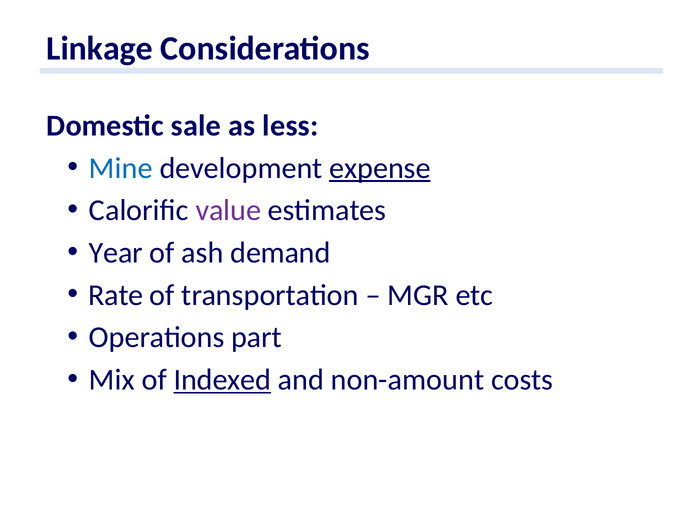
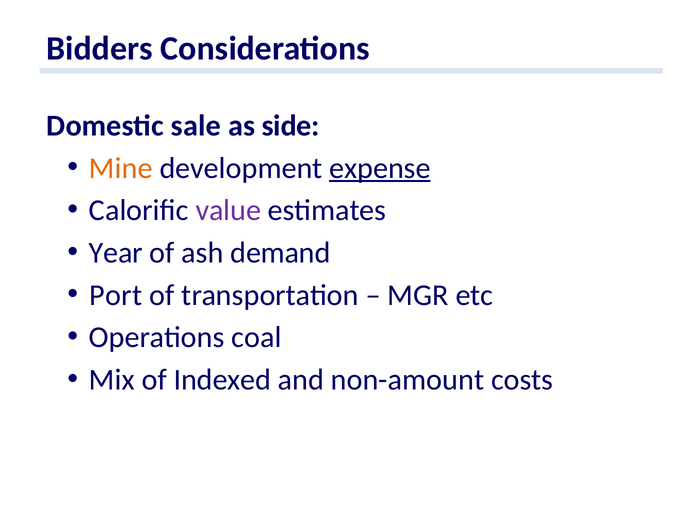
Linkage: Linkage -> Bidders (100, 49)
less: less -> side (291, 126)
Mine colour: blue -> orange (121, 168)
Rate: Rate -> Port (116, 295)
part: part -> coal (256, 337)
Indexed underline: present -> none (222, 380)
